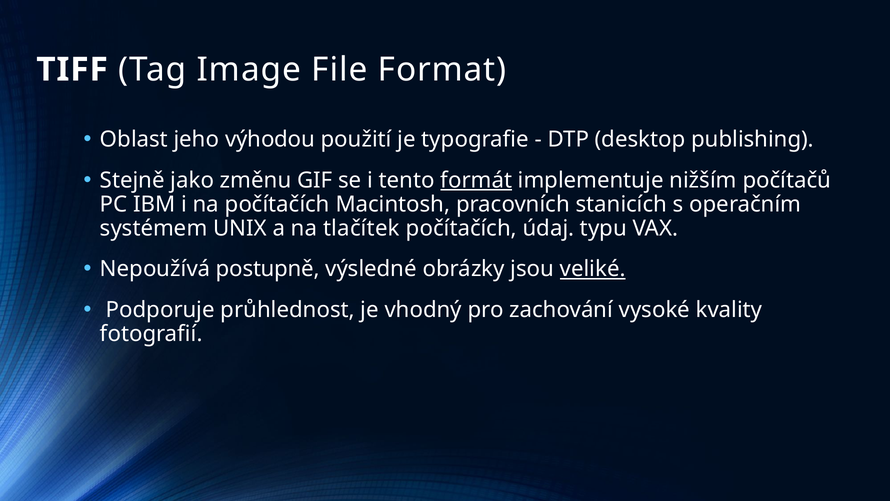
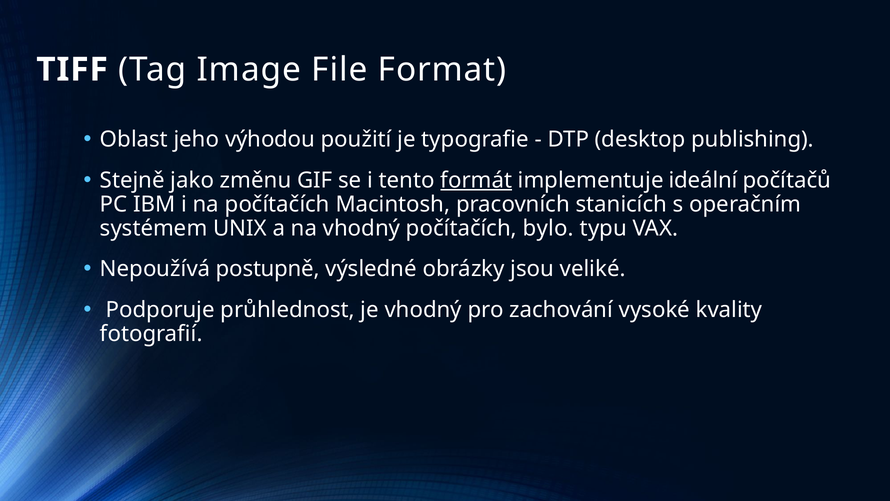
nižším: nižším -> ideální (703, 180)
na tlačítek: tlačítek -> vhodný (362, 228)
údaj: údaj -> bylo (548, 228)
veliké underline: present -> none (593, 269)
